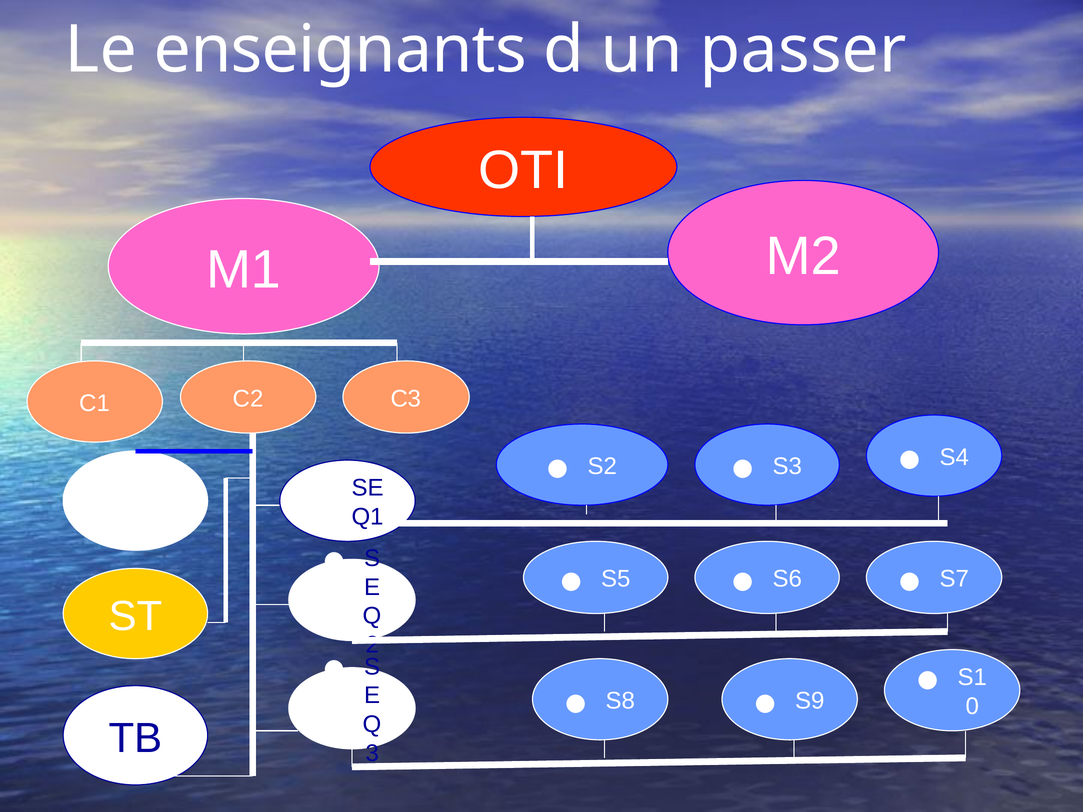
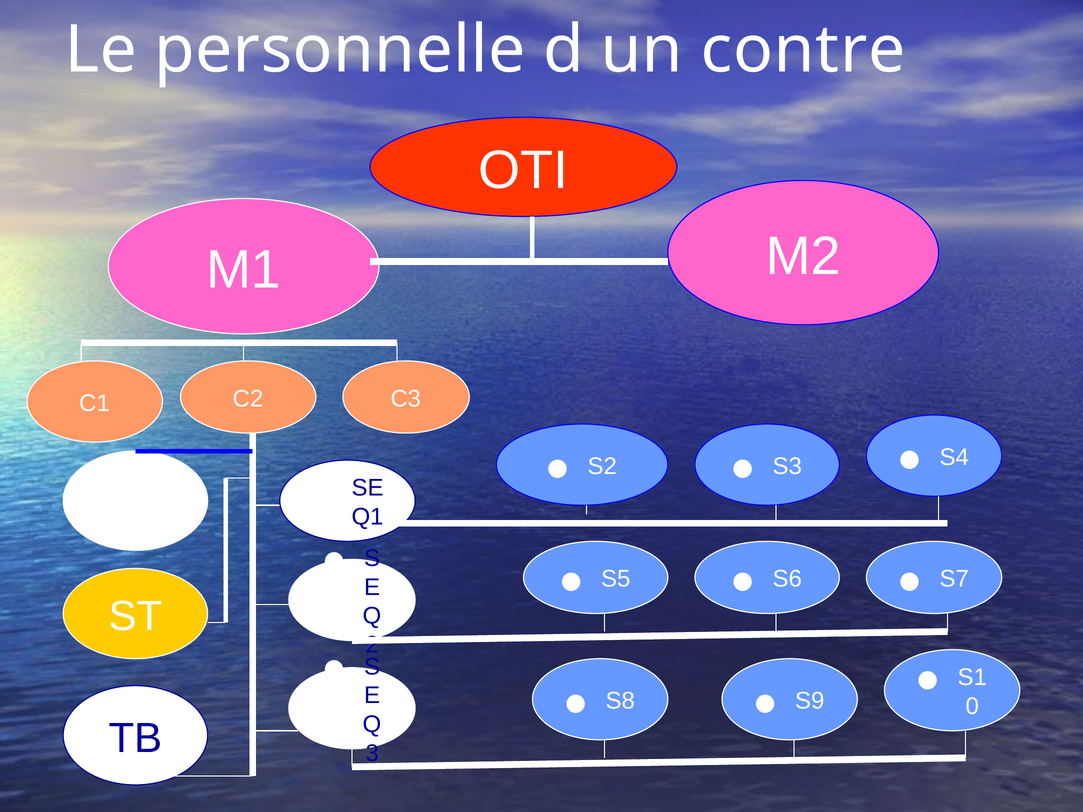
enseignants: enseignants -> personnelle (340, 50)
passer: passer -> contre (803, 50)
